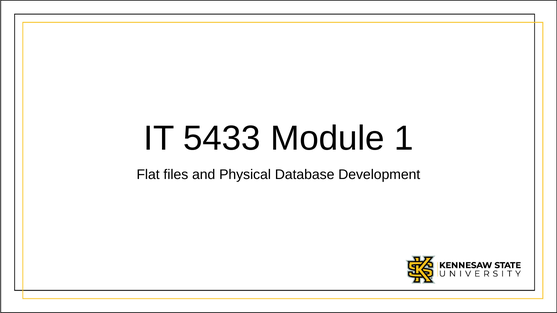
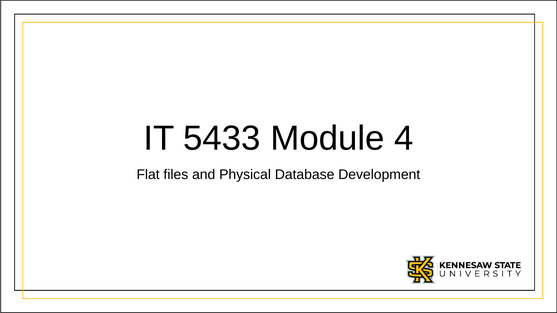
1: 1 -> 4 (404, 139)
